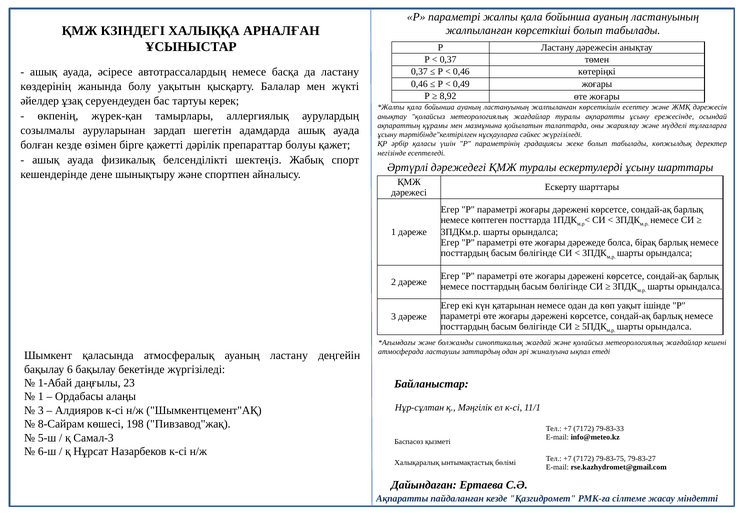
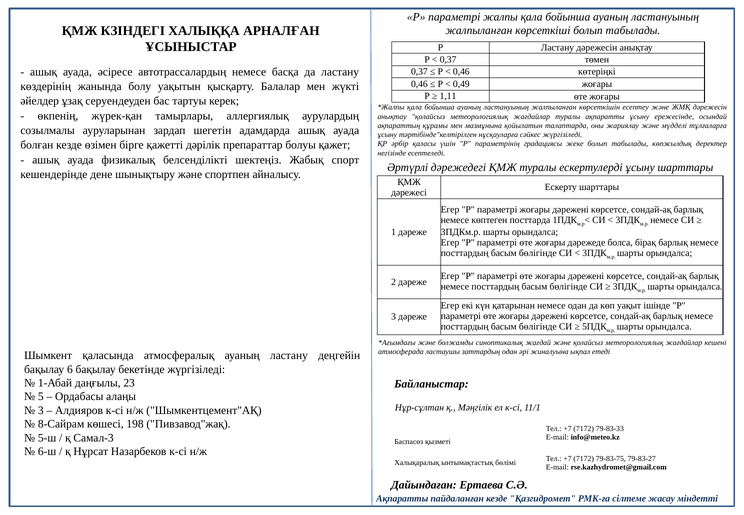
8,92: 8,92 -> 1,11 (448, 96)
1: 1 -> 5 (41, 397)
